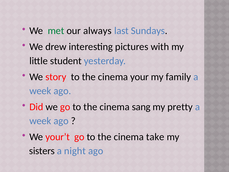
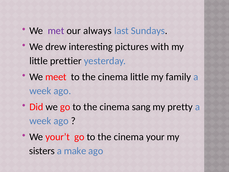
met colour: green -> purple (56, 31)
student: student -> prettier (66, 61)
story: story -> meet (56, 77)
cinema your: your -> little (140, 77)
take: take -> your (155, 137)
night: night -> make (75, 151)
